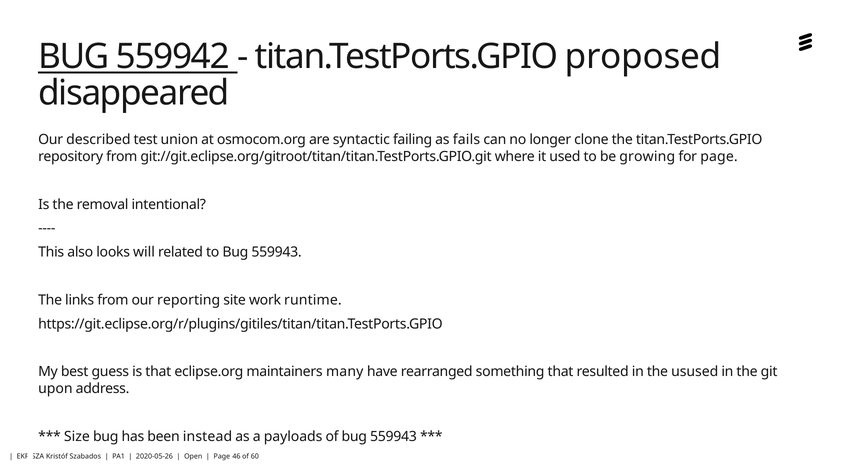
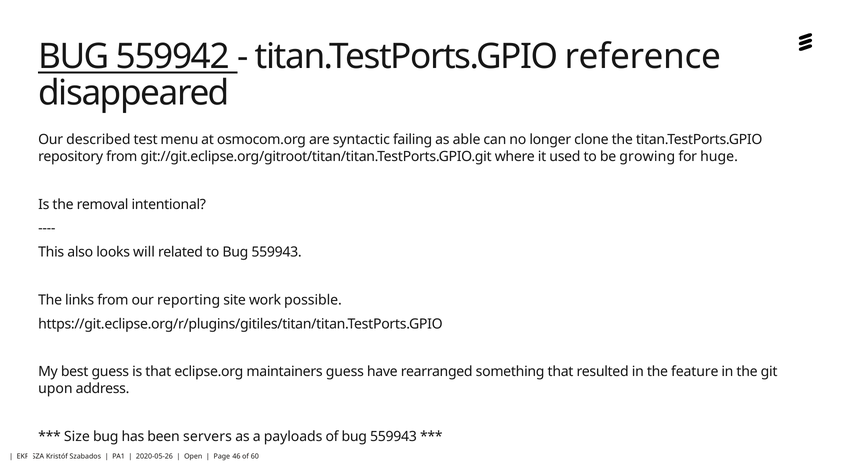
proposed: proposed -> reference (643, 56)
union: union -> menu (179, 140)
fails: fails -> able (467, 140)
for page: page -> huge (719, 157)
runtime: runtime -> possible (313, 300)
maintainers many: many -> guess (345, 372)
usused: usused -> feature (695, 372)
instead: instead -> servers (207, 437)
